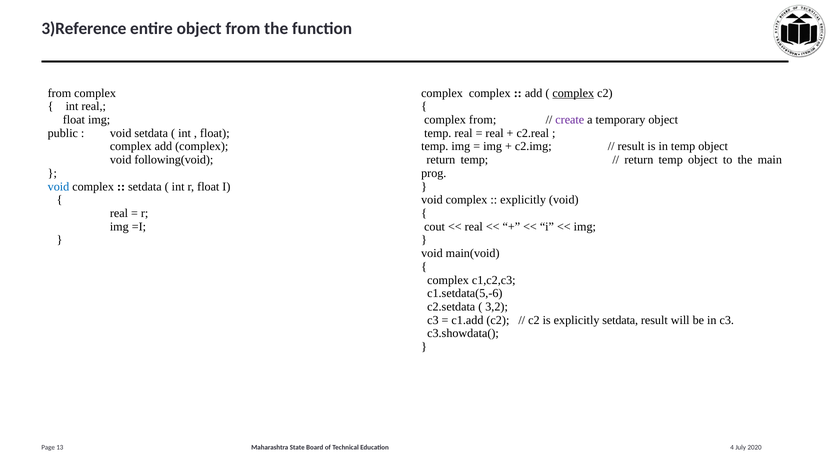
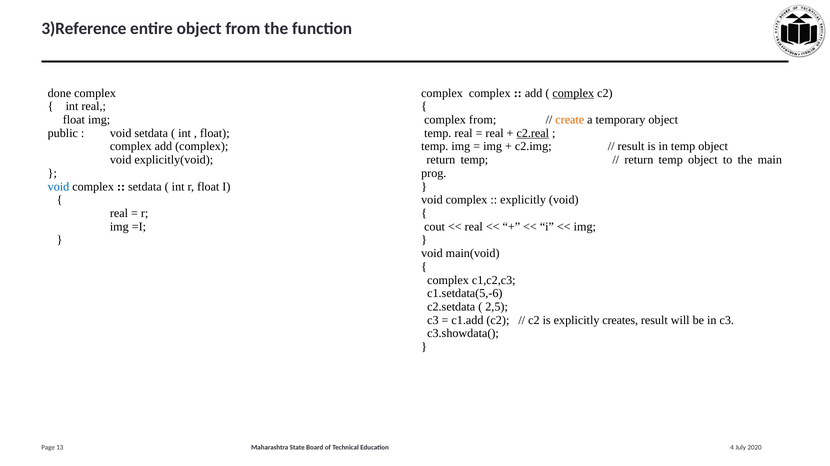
from: from -> done (59, 93)
create colour: purple -> orange (570, 120)
c2.real underline: none -> present (533, 133)
following(void: following(void -> explicitly(void (174, 160)
3,2: 3,2 -> 2,5 (497, 307)
explicitly setdata: setdata -> creates (620, 321)
